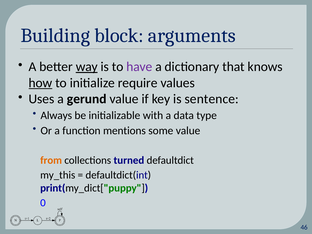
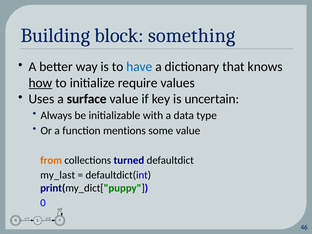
arguments: arguments -> something (192, 36)
way underline: present -> none (87, 67)
have colour: purple -> blue (139, 67)
gerund: gerund -> surface (87, 99)
sentence: sentence -> uncertain (212, 99)
my_this: my_this -> my_last (58, 175)
